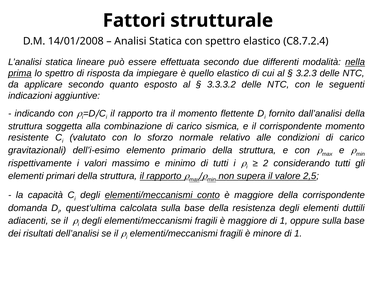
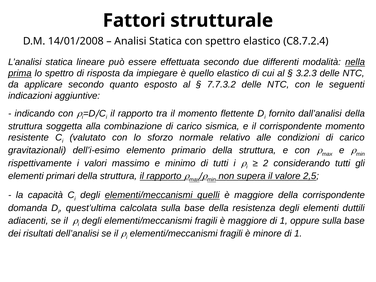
3.3.3.2: 3.3.3.2 -> 7.7.3.2 (221, 85)
conto: conto -> quelli (208, 195)
